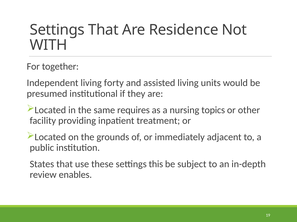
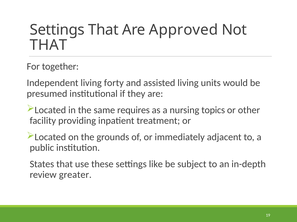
Residence: Residence -> Approved (183, 30)
WITH: WITH -> THAT (48, 45)
this: this -> like (156, 165)
enables: enables -> greater (75, 175)
